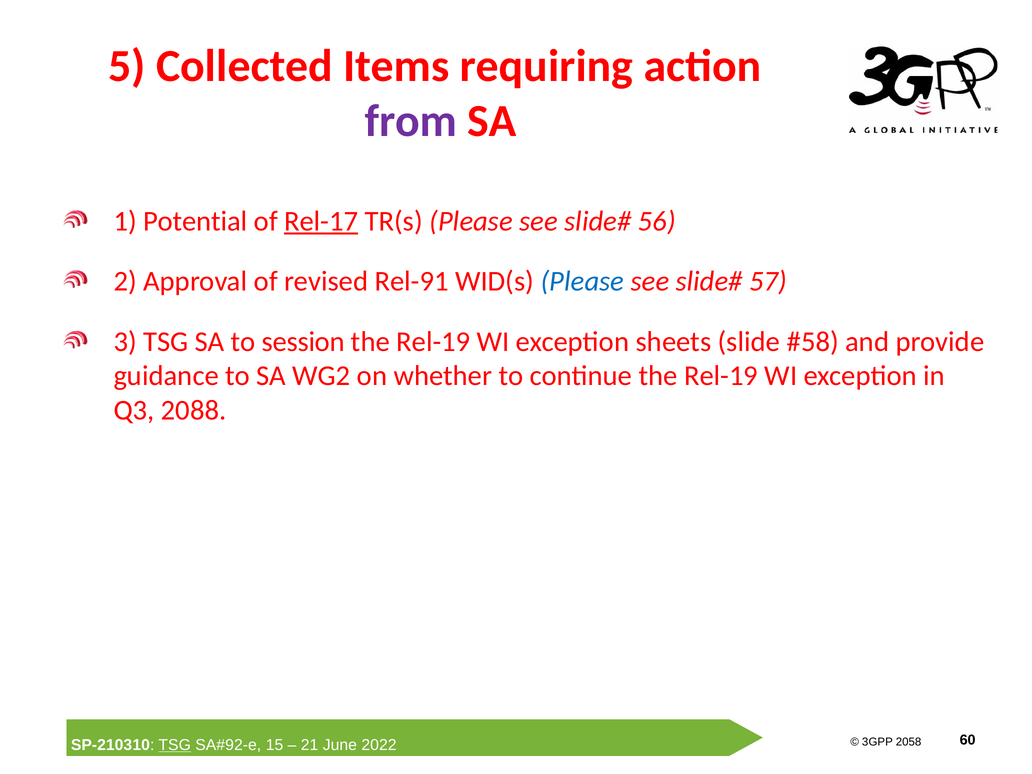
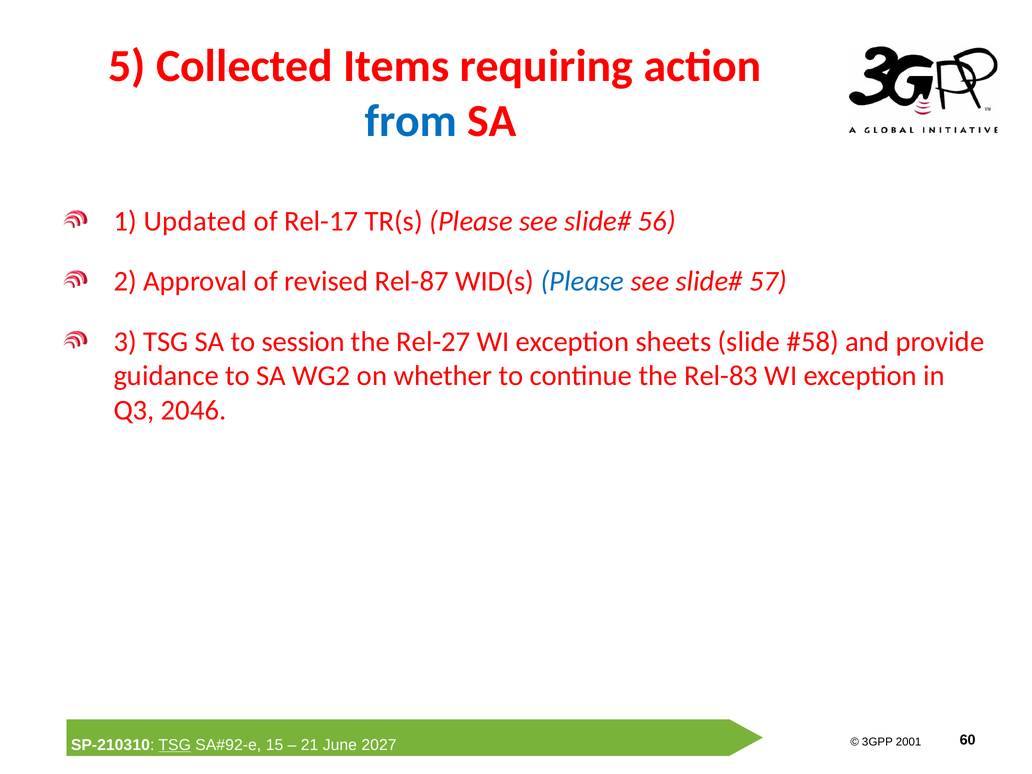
from colour: purple -> blue (411, 121)
Potential: Potential -> Updated (195, 221)
Rel-17 underline: present -> none (321, 221)
Rel-91: Rel-91 -> Rel-87 (412, 281)
Rel-19: Rel-19 -> Rel-27 (433, 342)
Rel-19: Rel-19 -> Rel-83 (721, 376)
2088: 2088 -> 2046 (194, 410)
2058: 2058 -> 2001 (909, 742)
2022: 2022 -> 2027 (379, 745)
